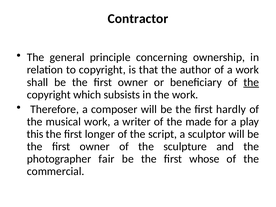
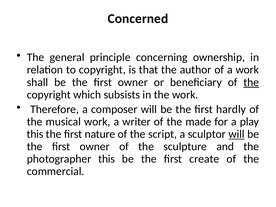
Contractor: Contractor -> Concerned (138, 19)
longer: longer -> nature (100, 134)
will underline: none -> present (236, 134)
photographer fair: fair -> this (107, 159)
whose: whose -> create (204, 159)
